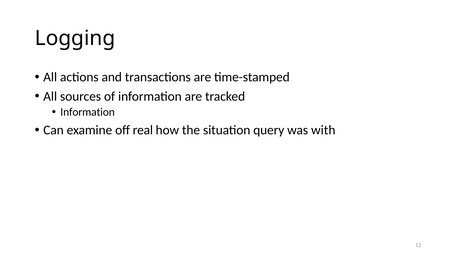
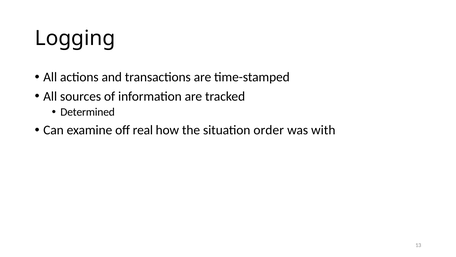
Information: Information -> Determined (88, 112)
query: query -> order (269, 130)
